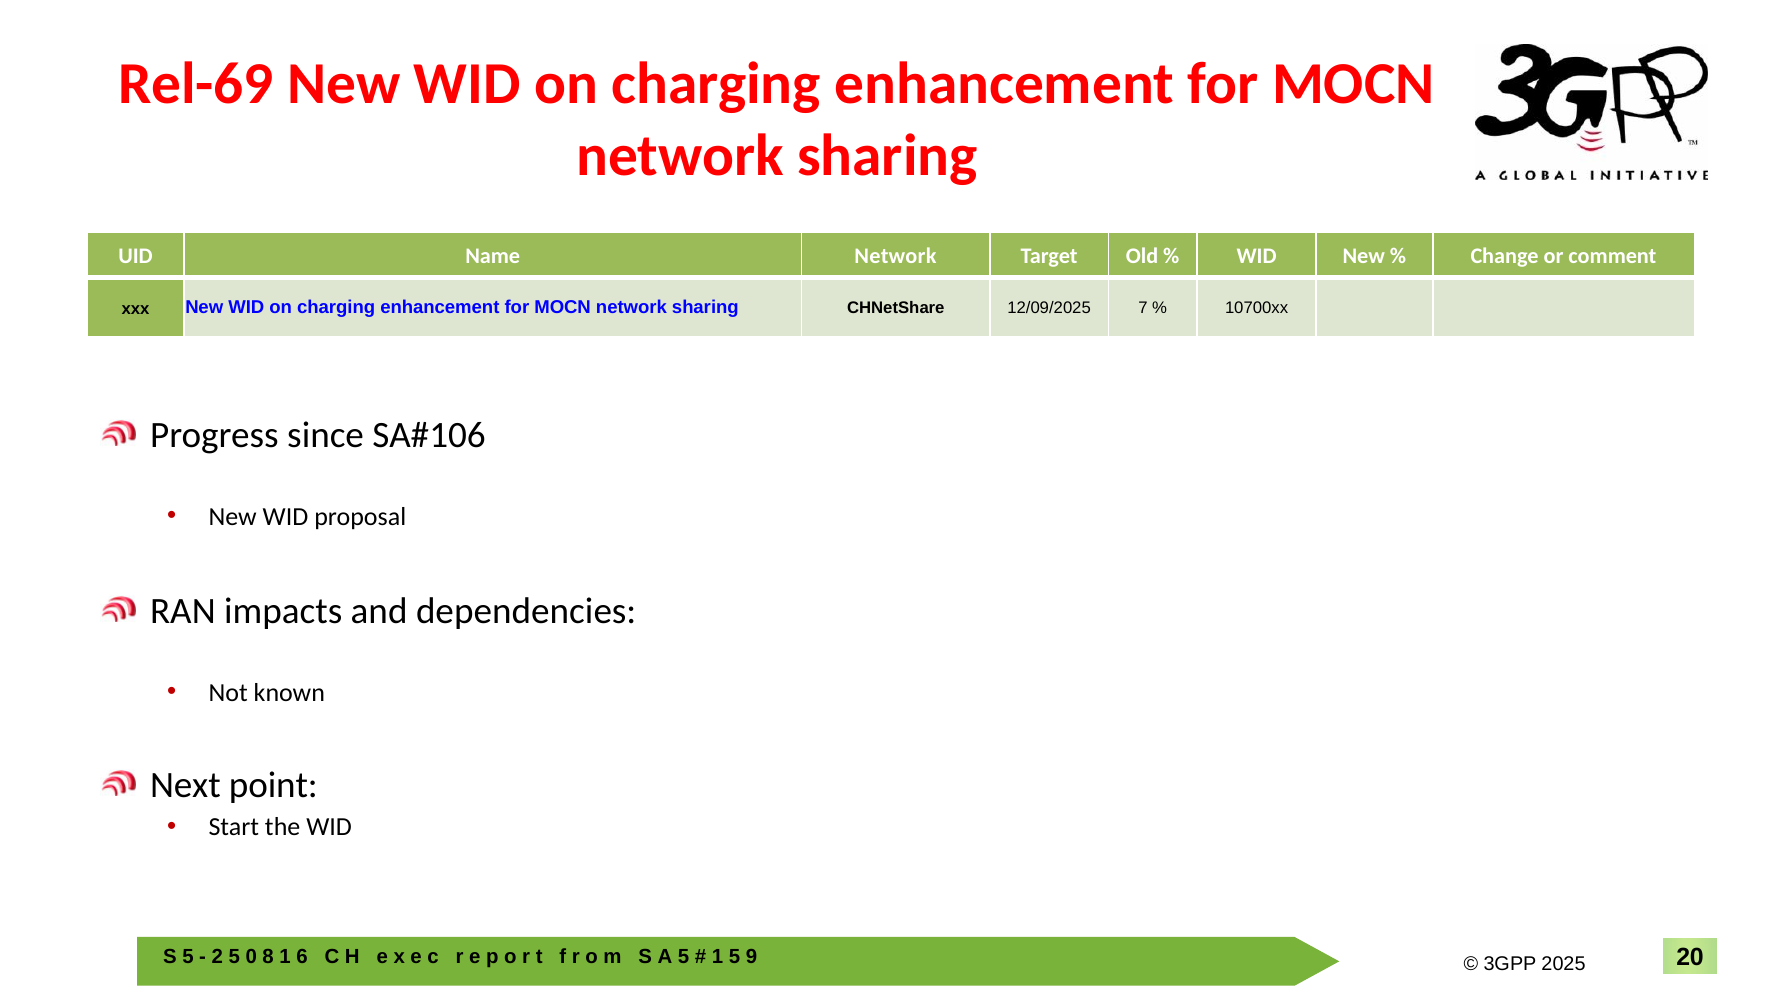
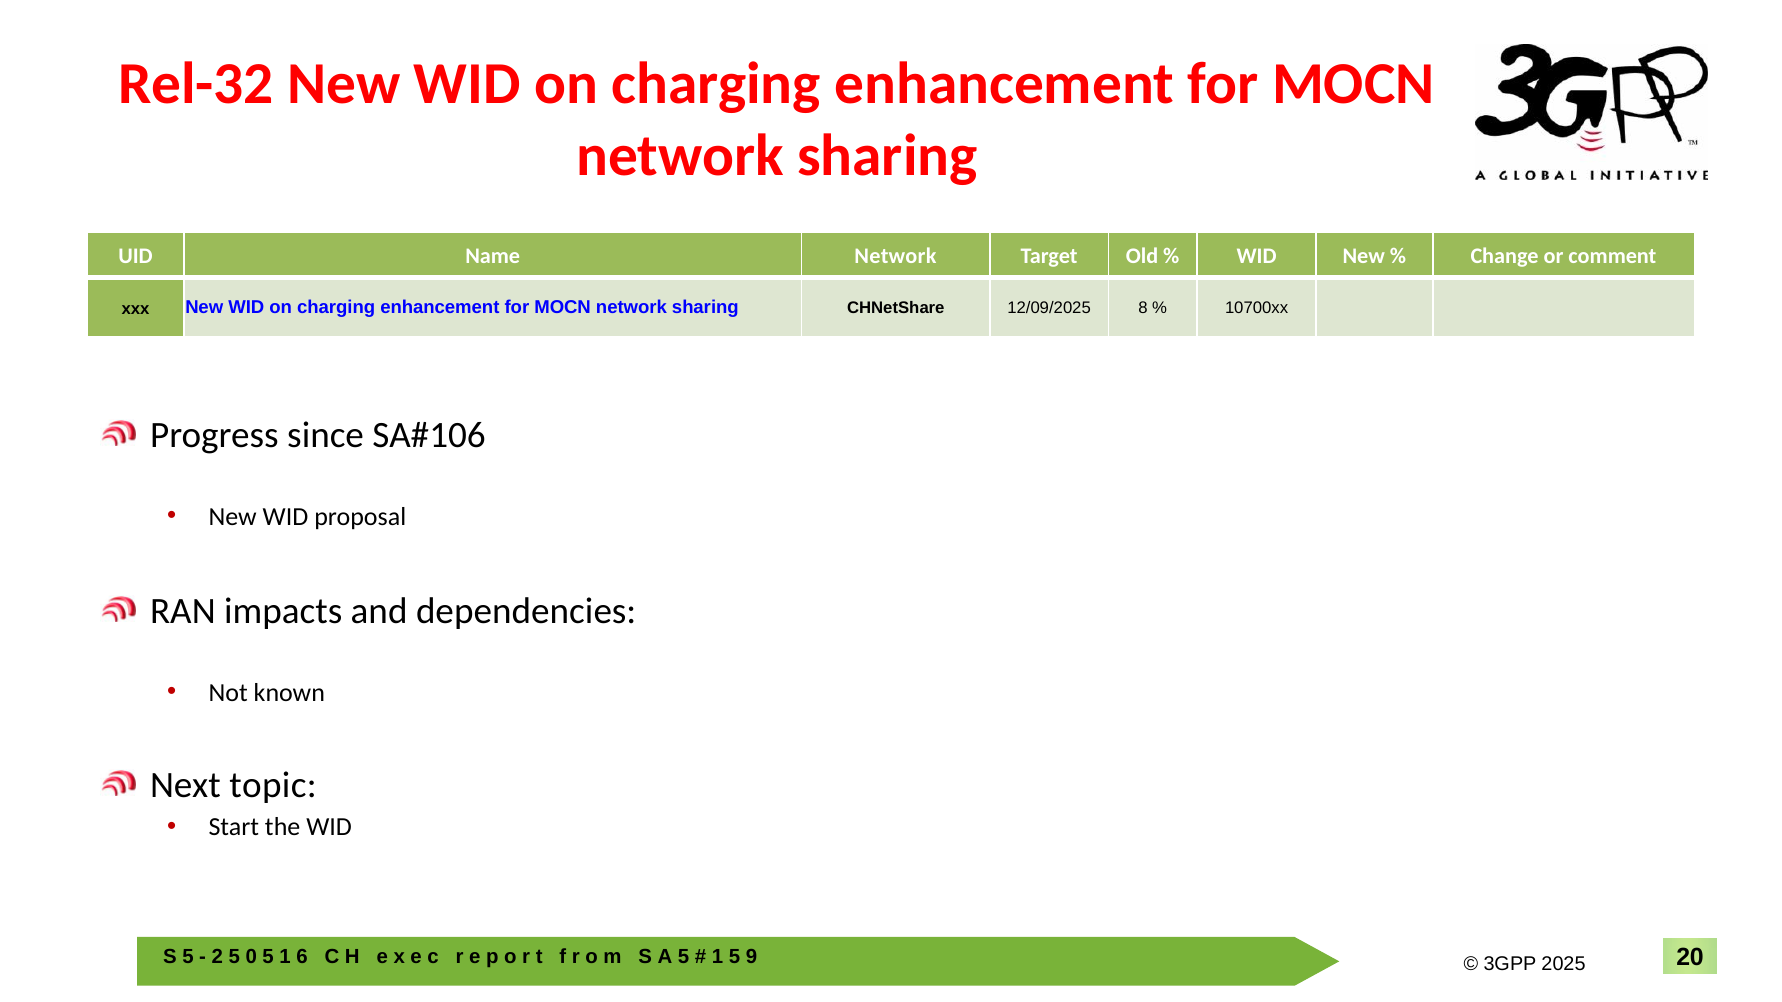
Rel-69: Rel-69 -> Rel-32 (196, 84)
7: 7 -> 8 (1143, 308)
point: point -> topic (273, 785)
0 8: 8 -> 5 (268, 957)
